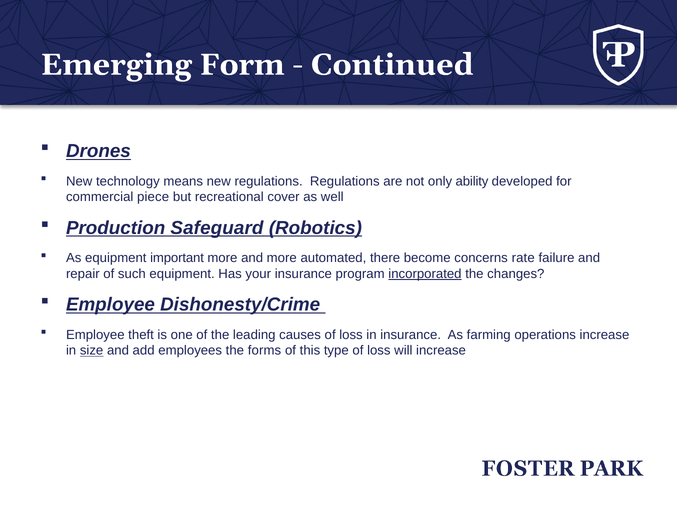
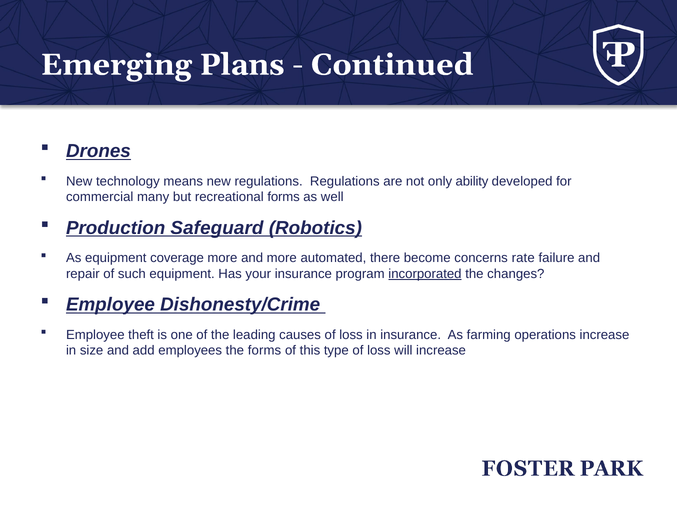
Form: Form -> Plans (242, 65)
piece: piece -> many (153, 197)
recreational cover: cover -> forms (284, 197)
important: important -> coverage (177, 258)
size underline: present -> none (92, 350)
